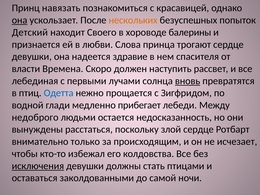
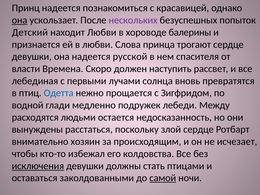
Принц навязать: навязать -> надеется (61, 8)
нескольких colour: orange -> purple (133, 20)
находит Своего: Своего -> Любви (102, 32)
здравие: здравие -> русской (130, 57)
вновь underline: present -> none (188, 81)
прибегает: прибегает -> подружек (139, 105)
недоброго: недоброго -> расходятся (35, 117)
только: только -> хозяин (85, 142)
самой underline: none -> present (163, 178)
